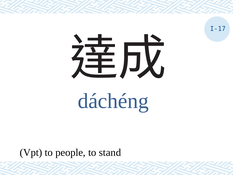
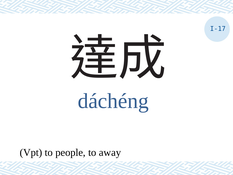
stand: stand -> away (110, 152)
